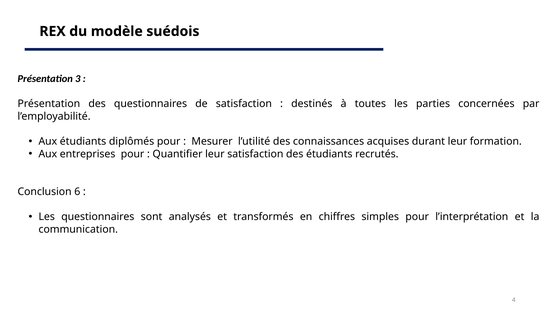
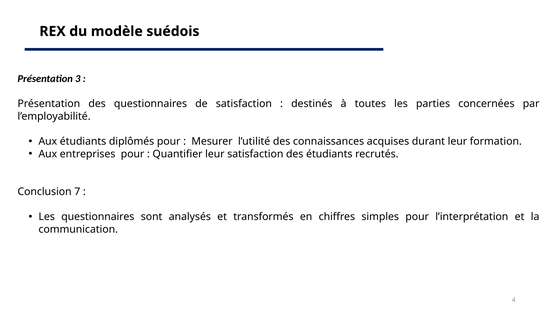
6: 6 -> 7 (77, 192)
